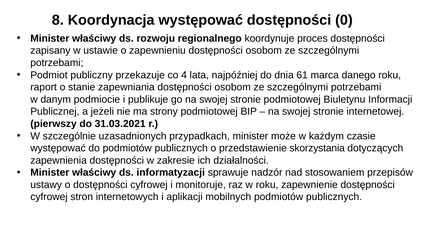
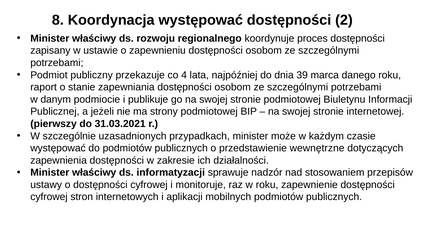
0: 0 -> 2 (344, 20)
61: 61 -> 39 (302, 75)
skorzystania: skorzystania -> wewnętrzne (317, 148)
